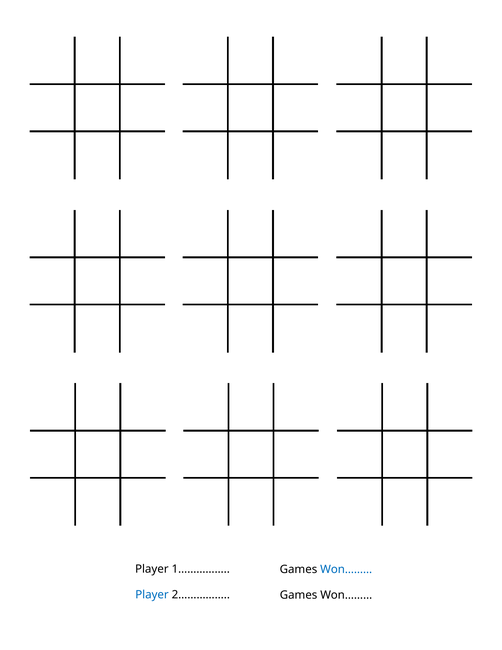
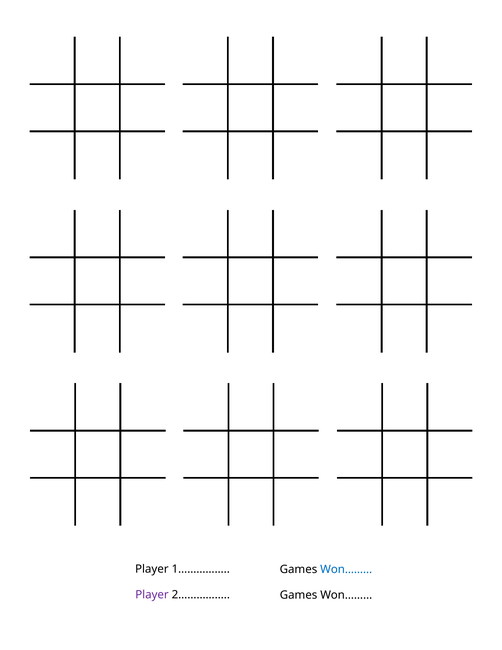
Player colour: blue -> purple (152, 594)
